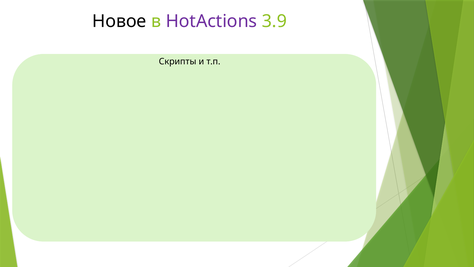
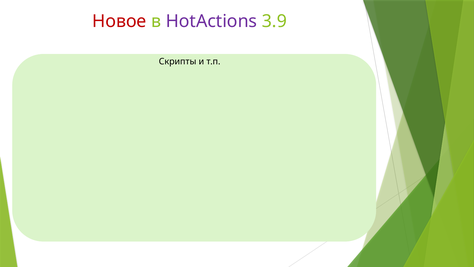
Новое colour: black -> red (119, 21)
